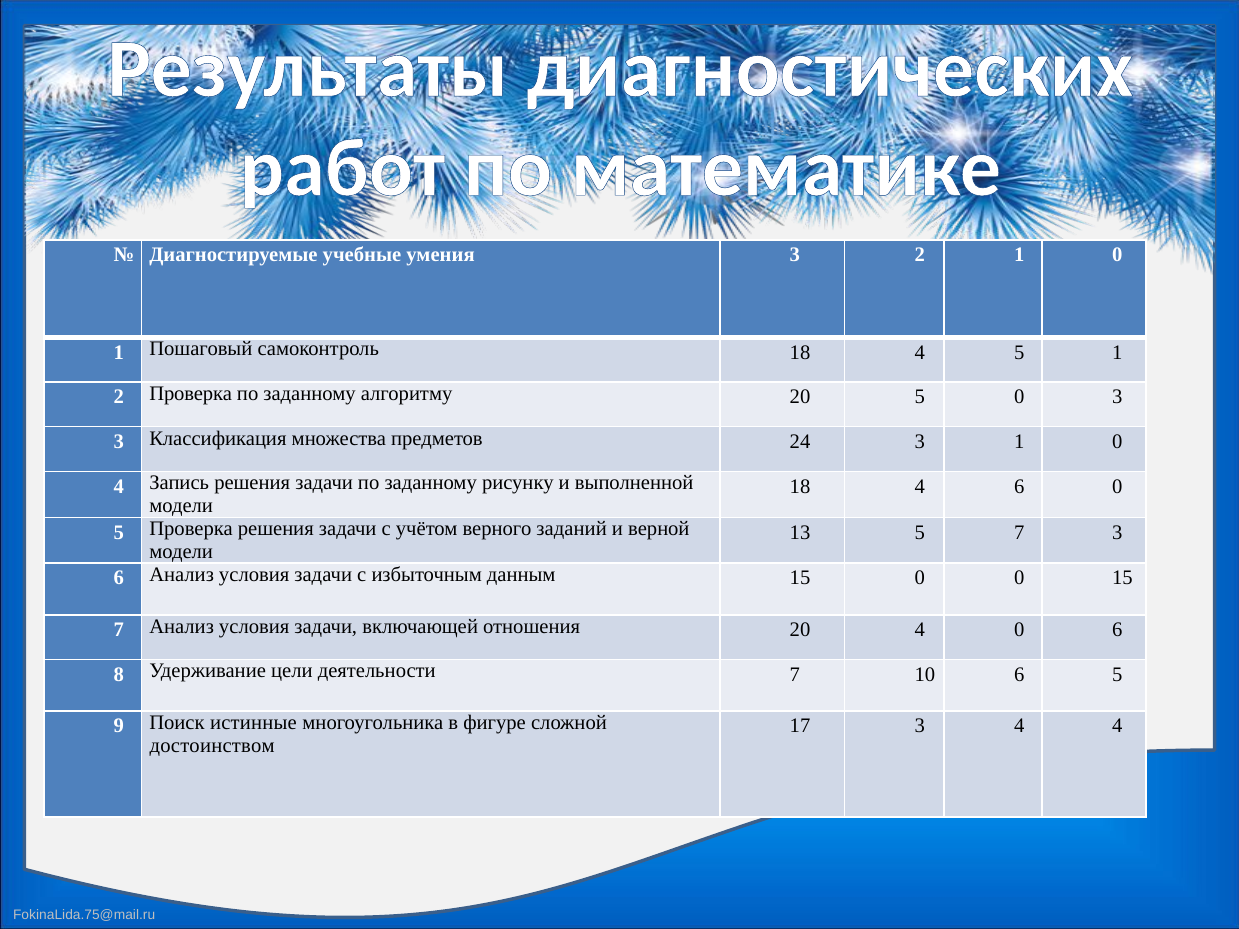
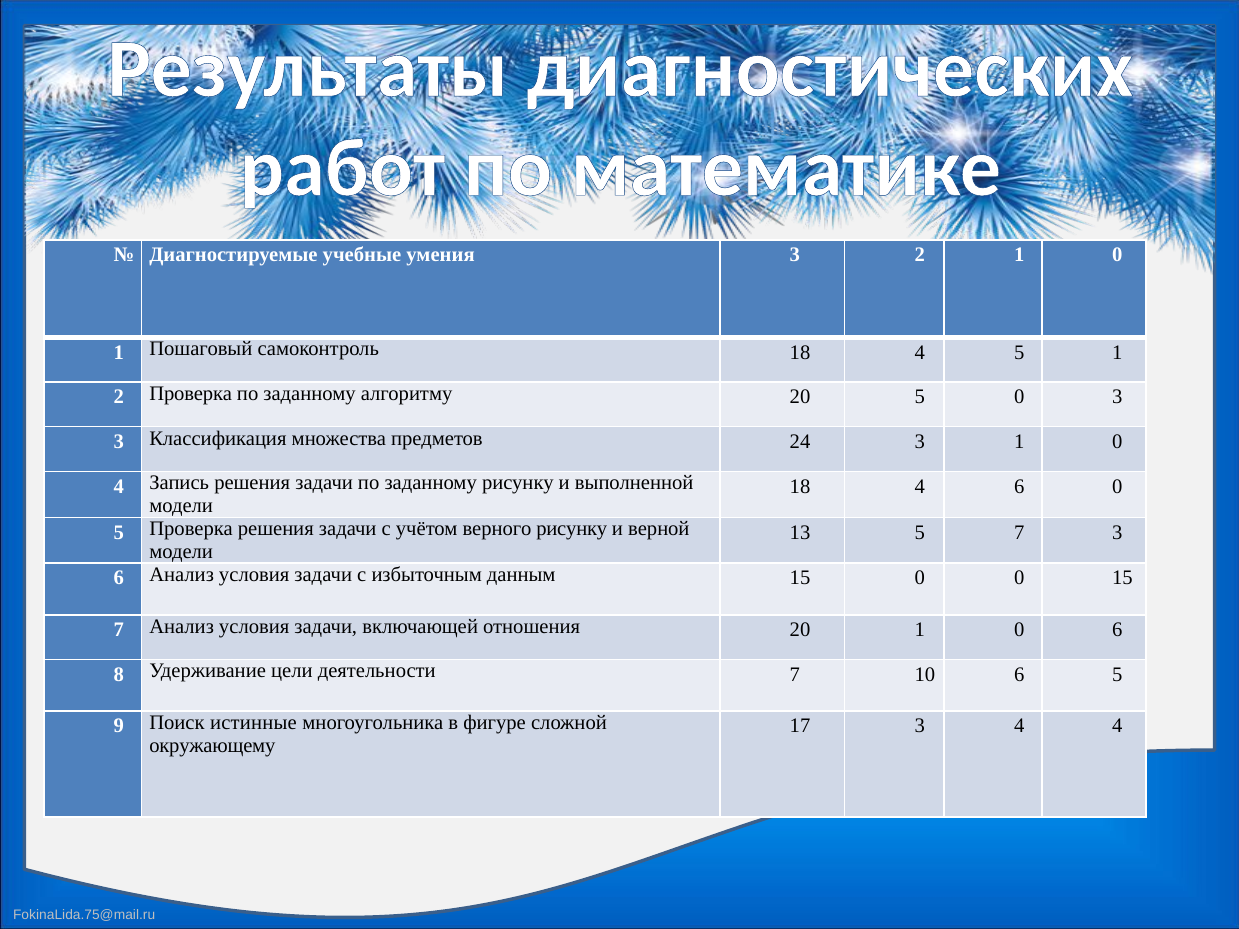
верного заданий: заданий -> рисунку (572, 529)
20 4: 4 -> 1 (920, 630)
достоинством: достоинством -> окружающему (212, 746)
